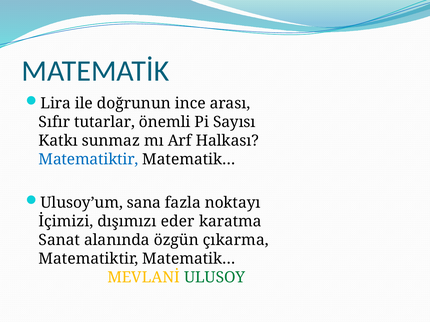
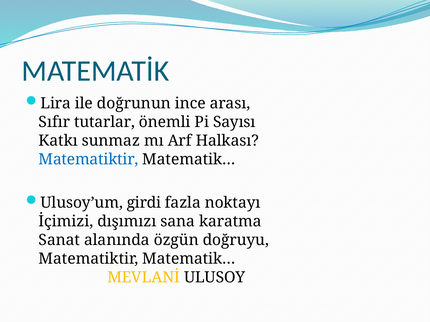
sana: sana -> girdi (144, 203)
eder: eder -> sana (178, 222)
çıkarma: çıkarma -> doğruyu (236, 240)
ULUSOY colour: green -> black (215, 278)
